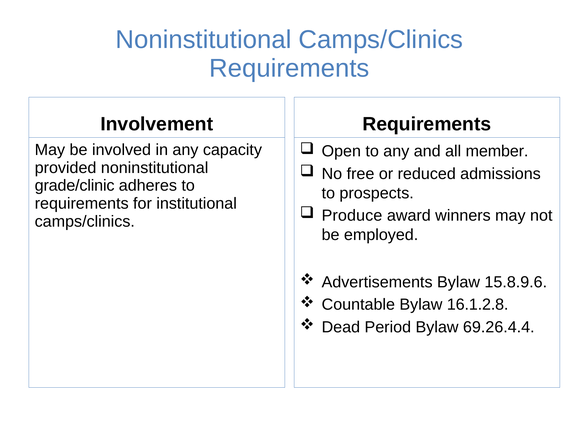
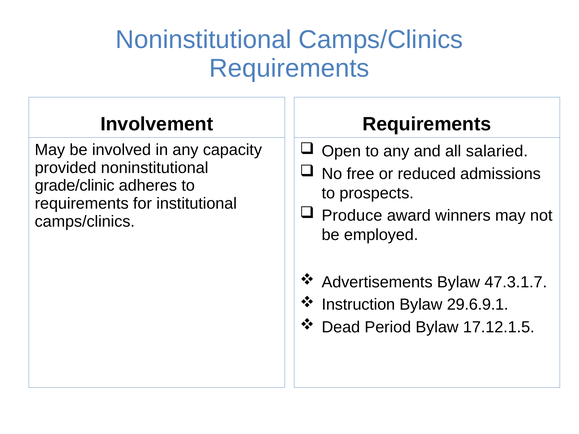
member: member -> salaried (497, 151)
15.8.9.6: 15.8.9.6 -> 47.3.1.7 (516, 282)
Countable: Countable -> Instruction (358, 305)
16.1.2.8: 16.1.2.8 -> 29.6.9.1 (478, 305)
69.26.4.4: 69.26.4.4 -> 17.12.1.5 (499, 327)
